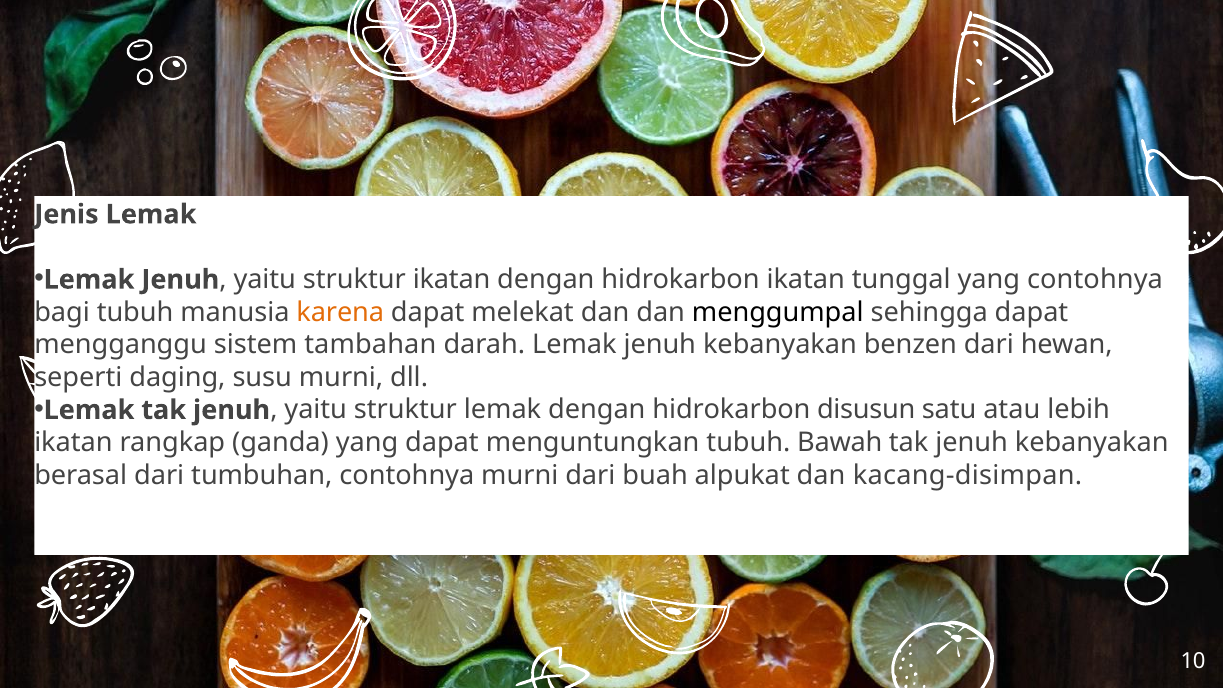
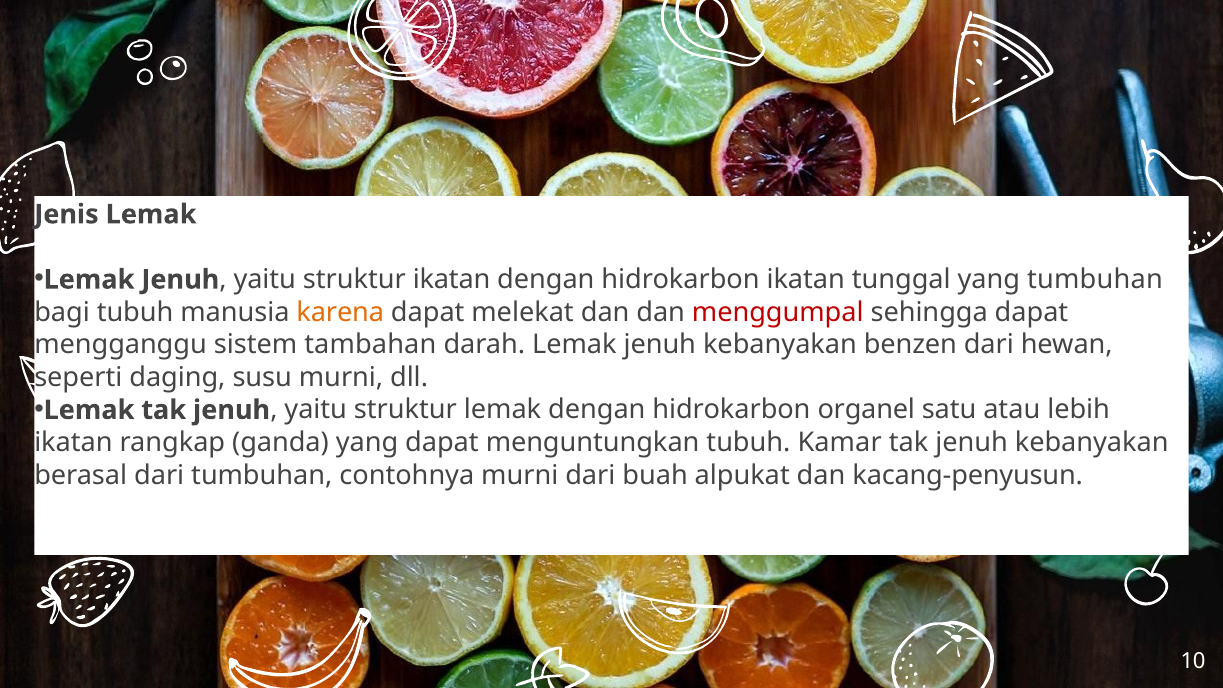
yang contohnya: contohnya -> tumbuhan (1095, 280)
menggumpal colour: black -> red (778, 312)
disusun: disusun -> organel (866, 410)
Bawah: Bawah -> Kamar (840, 443)
kacang-disimpan: kacang-disimpan -> kacang-penyusun (968, 475)
